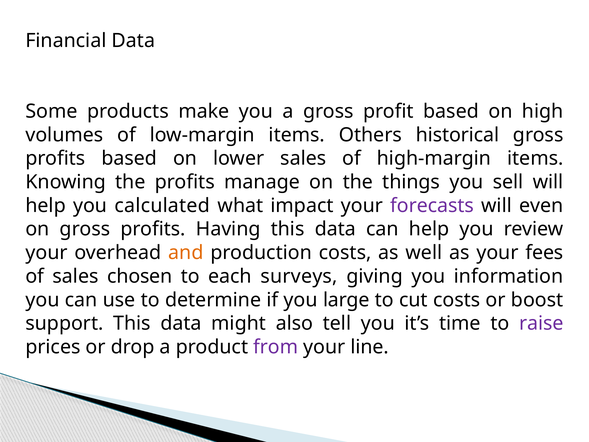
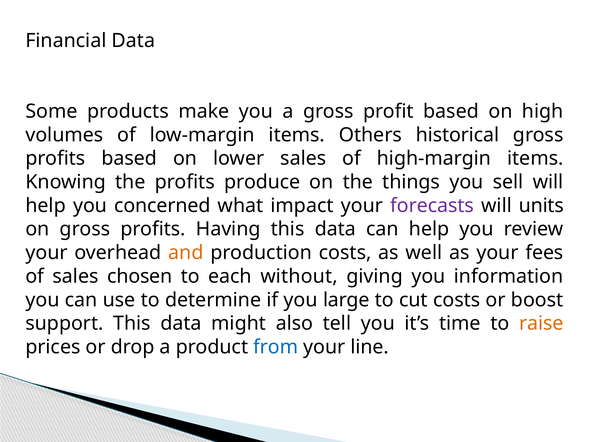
manage: manage -> produce (262, 182)
calculated: calculated -> concerned (162, 205)
even: even -> units (541, 205)
surveys: surveys -> without (299, 276)
raise colour: purple -> orange (541, 323)
from colour: purple -> blue (276, 347)
